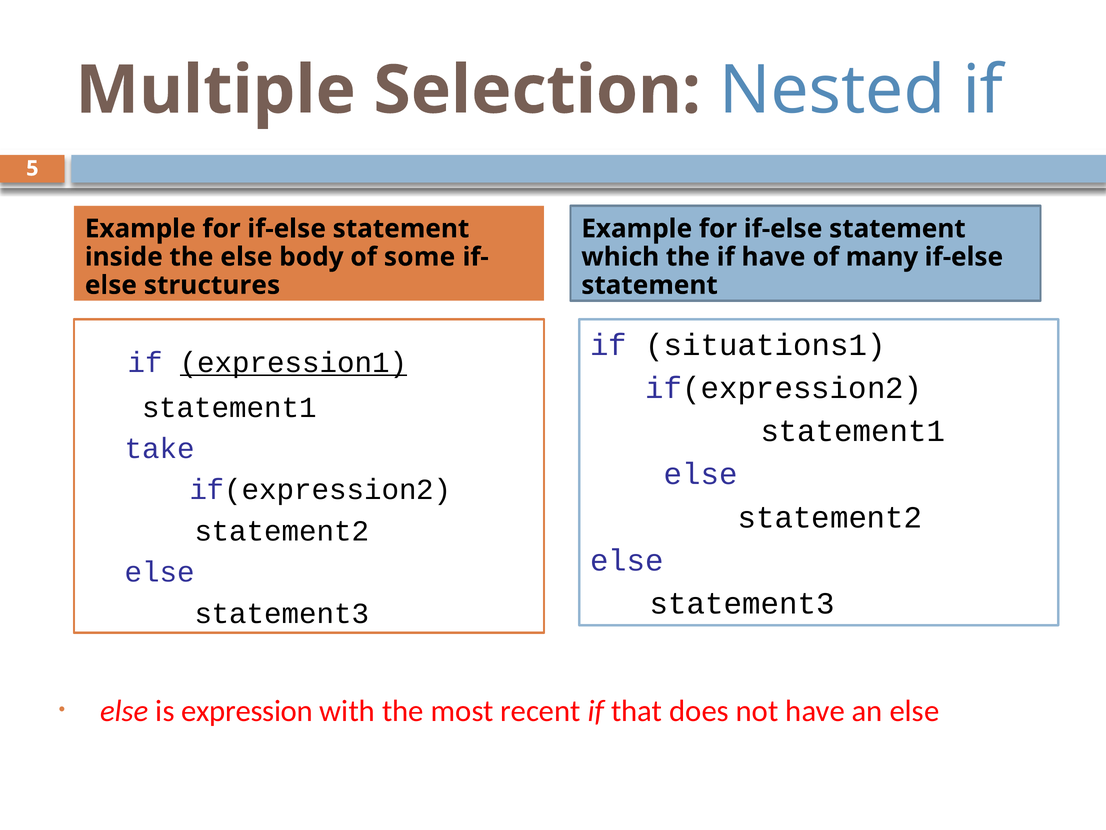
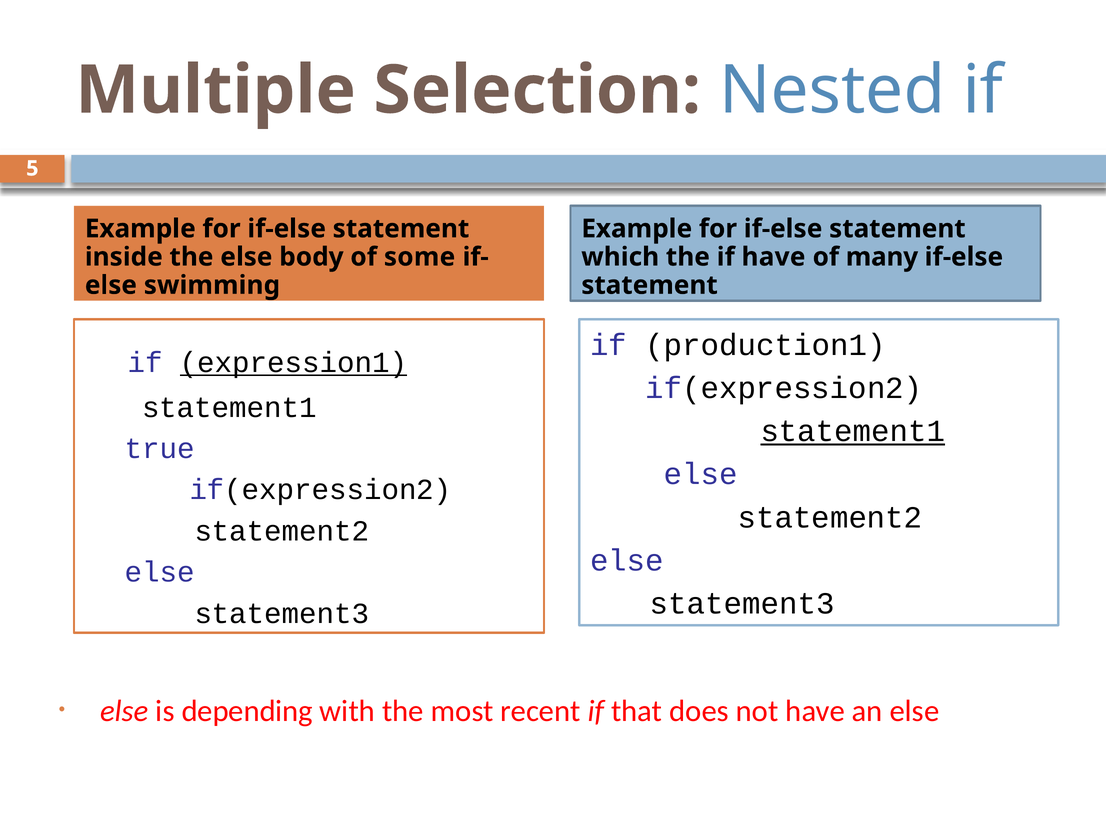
structures: structures -> swimming (212, 285)
situations1: situations1 -> production1 (765, 345)
statement1 underline: none -> present (853, 431)
take: take -> true (160, 448)
expression: expression -> depending (247, 711)
